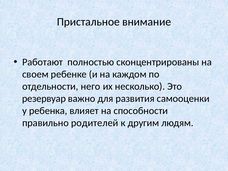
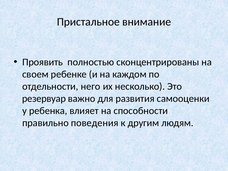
Работают: Работают -> Проявить (43, 62)
родителей: родителей -> поведения (95, 123)
